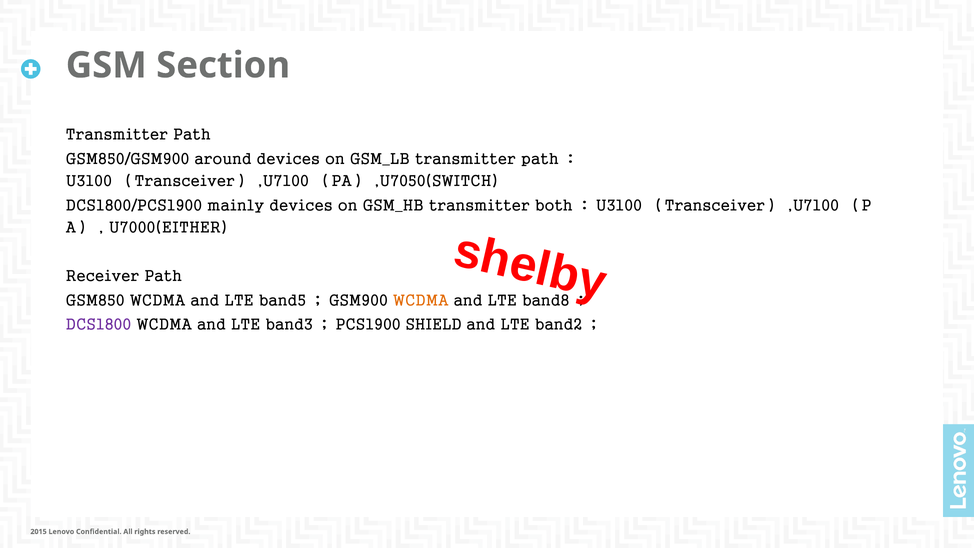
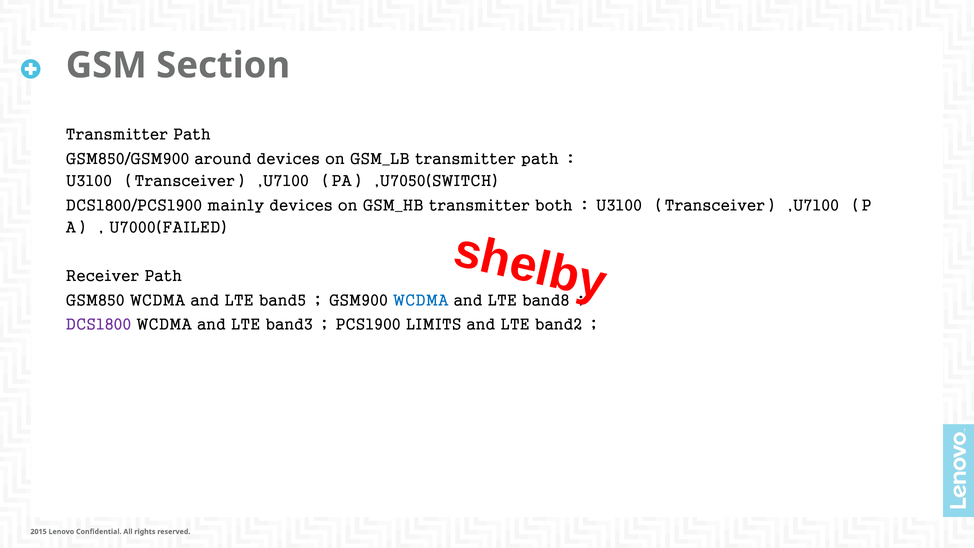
U7000(EITHER: U7000(EITHER -> U7000(FAILED (168, 227)
WCDMA colour: orange -> blue (421, 300)
SHIELD: SHIELD -> LIMITS (434, 325)
